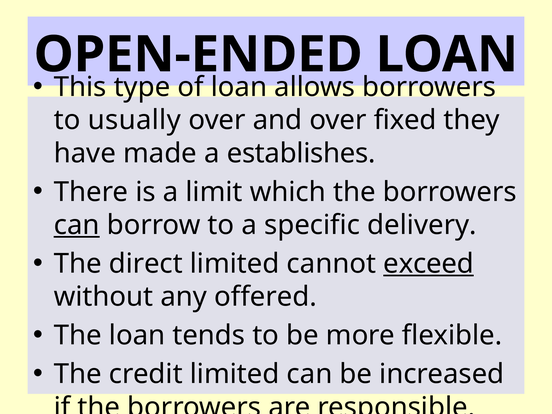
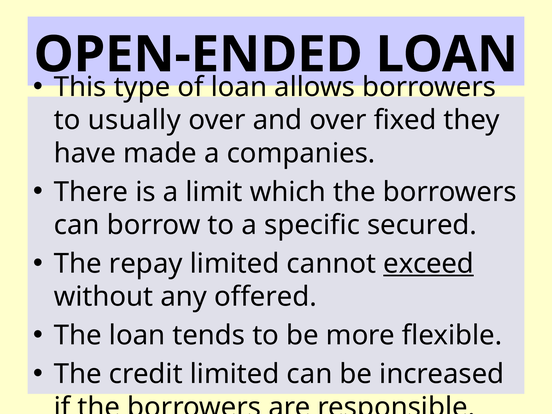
establishes: establishes -> companies (301, 153)
can underline: present -> none (77, 225)
delivery: delivery -> secured (422, 225)
direct: direct -> repay (146, 264)
